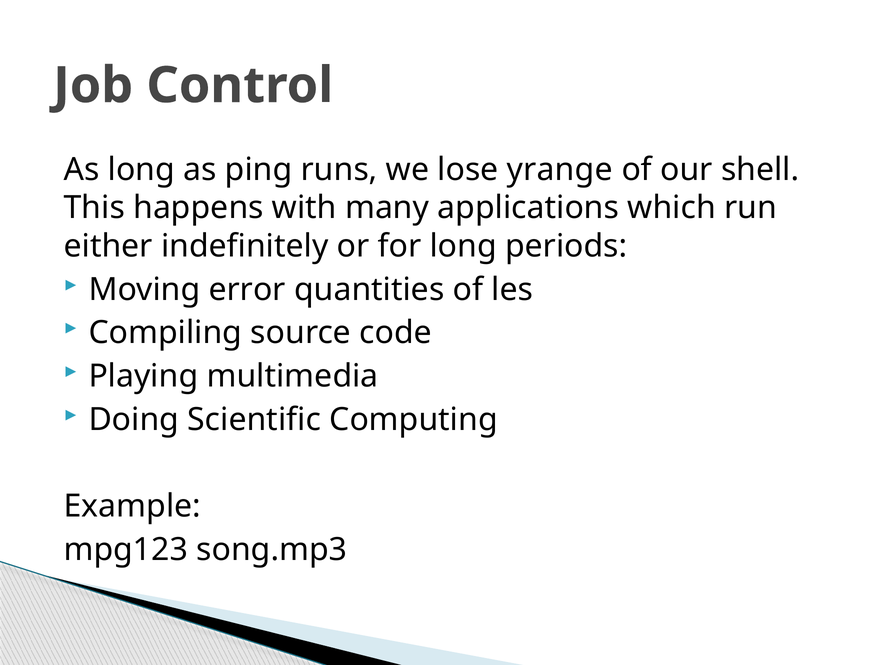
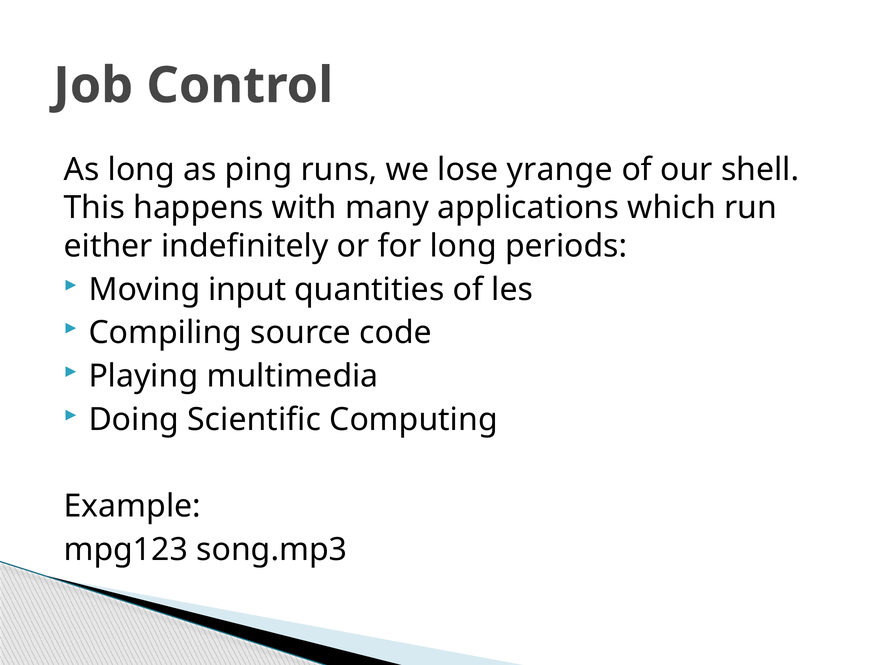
error: error -> input (247, 290)
